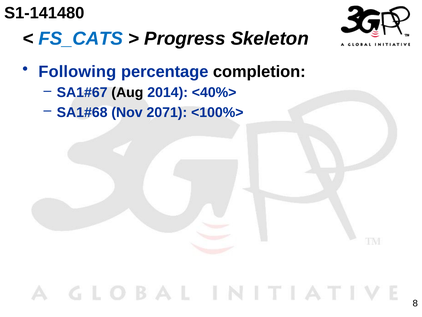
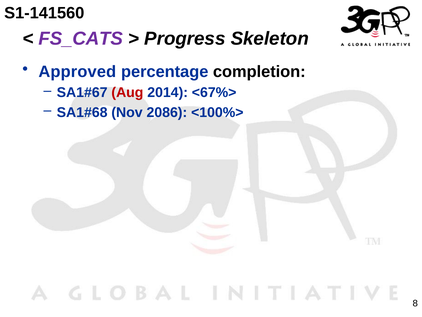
S1-141480: S1-141480 -> S1-141560 (44, 13)
FS_CATS colour: blue -> purple (81, 38)
Following: Following -> Approved (77, 72)
Aug colour: black -> red (127, 93)
<40%>: <40%> -> <67%> (214, 93)
2071: 2071 -> 2086 (167, 112)
